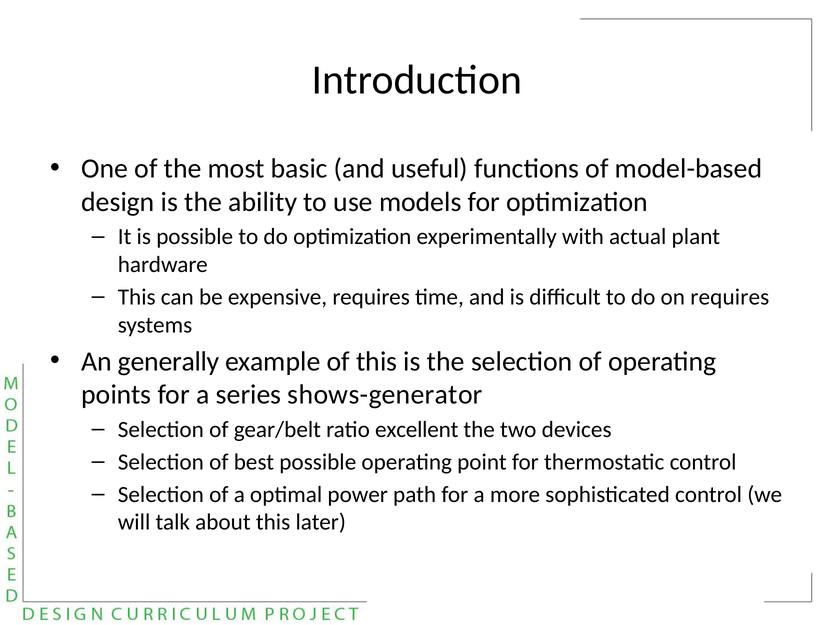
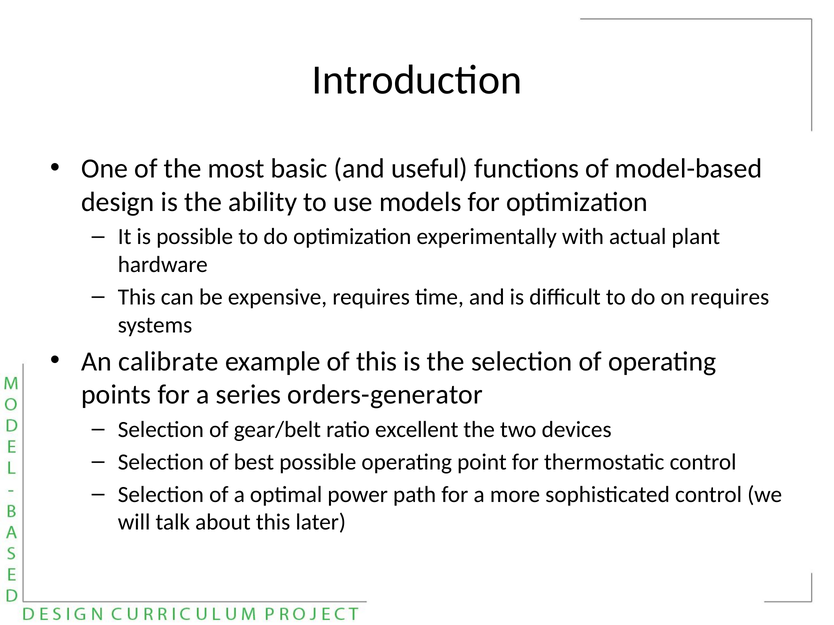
generally: generally -> calibrate (168, 362)
shows-generator: shows-generator -> orders-generator (385, 395)
